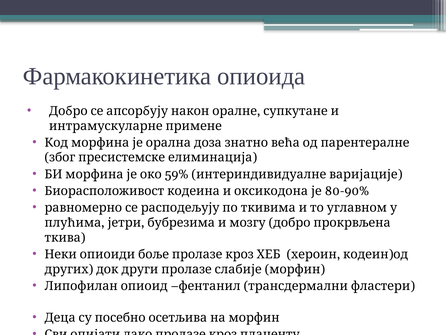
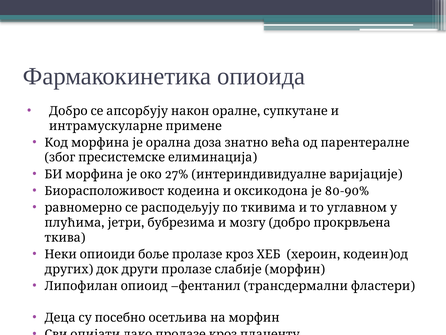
59%: 59% -> 27% (177, 174)
